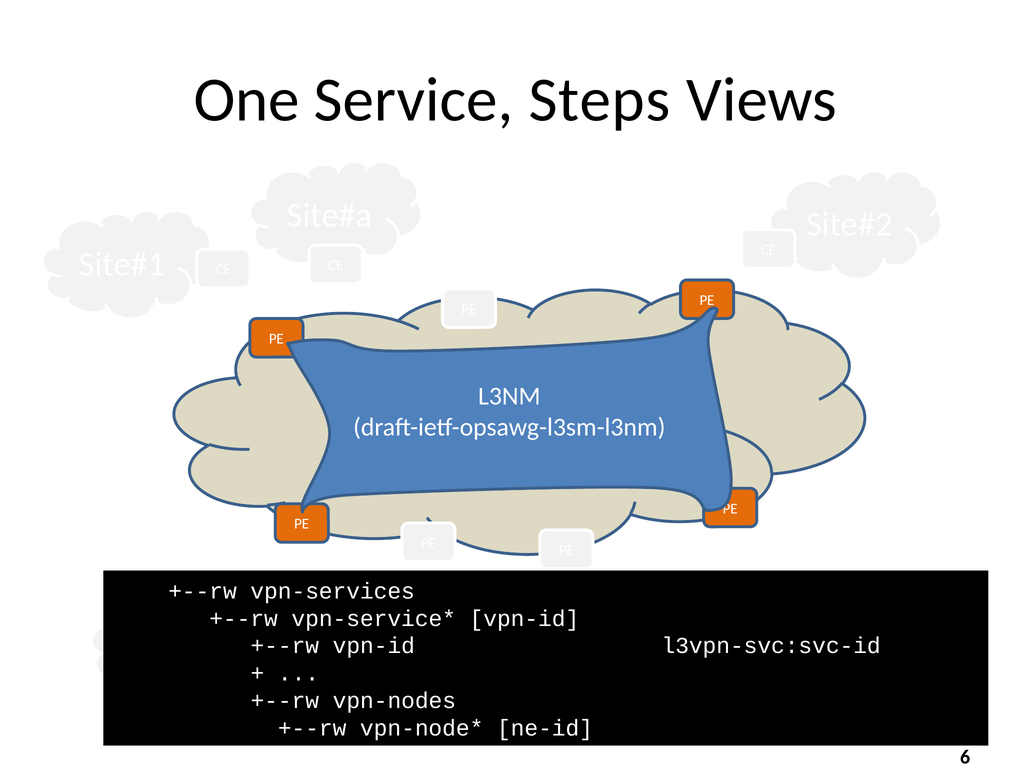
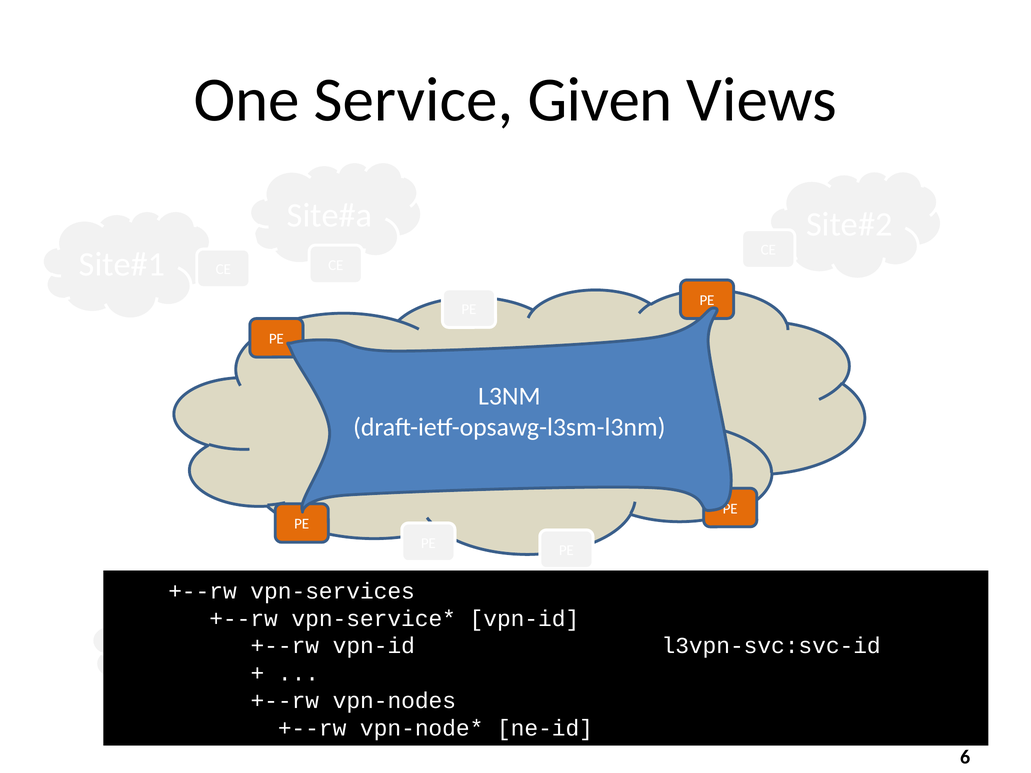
Steps: Steps -> Given (600, 100)
